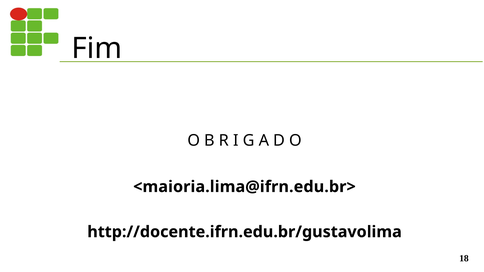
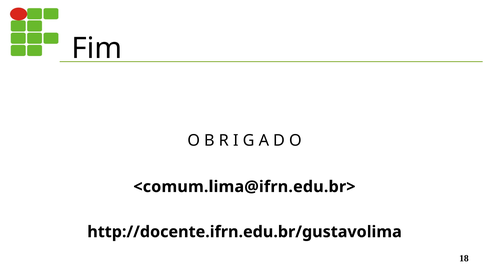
<maioria.lima@ifrn.edu.br>: <maioria.lima@ifrn.edu.br> -> <comum.lima@ifrn.edu.br> (244, 187)
